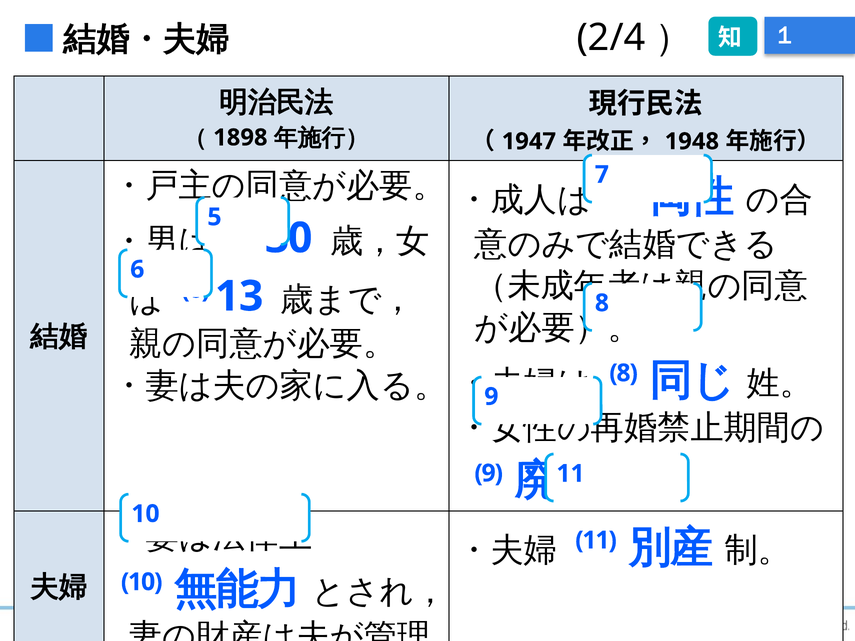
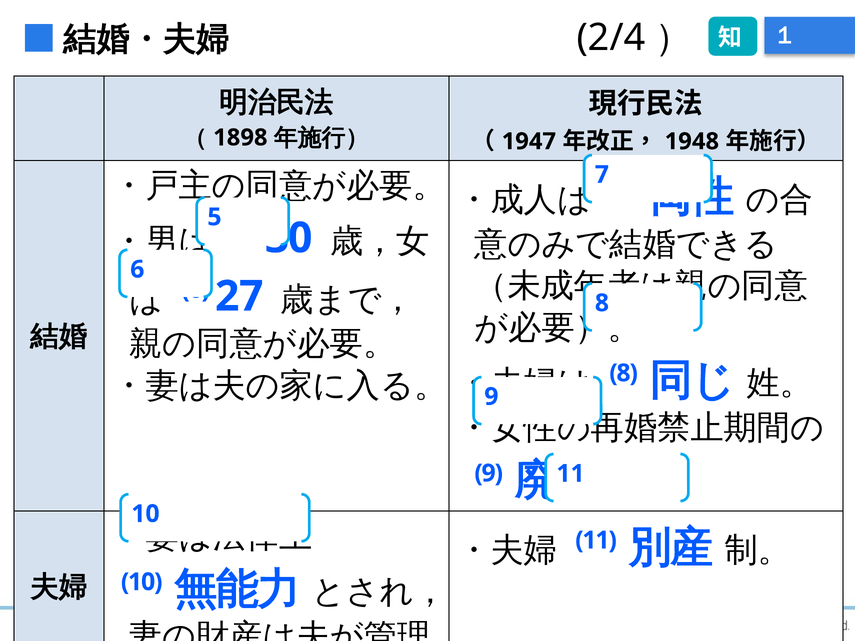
13: 13 -> 27 (239, 297)
